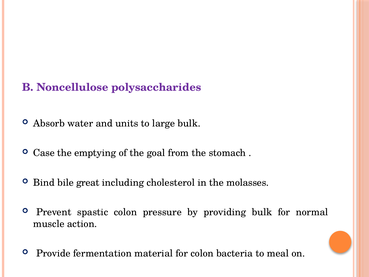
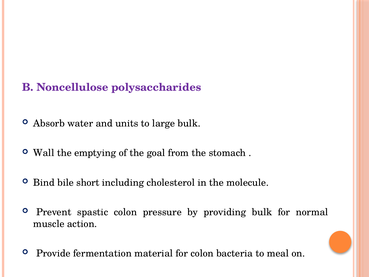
Case: Case -> Wall (44, 153)
great: great -> short (88, 182)
molasses: molasses -> molecule (248, 182)
